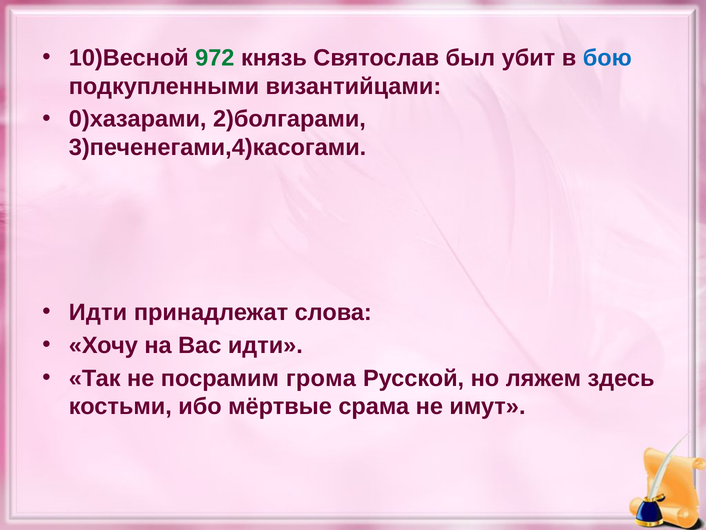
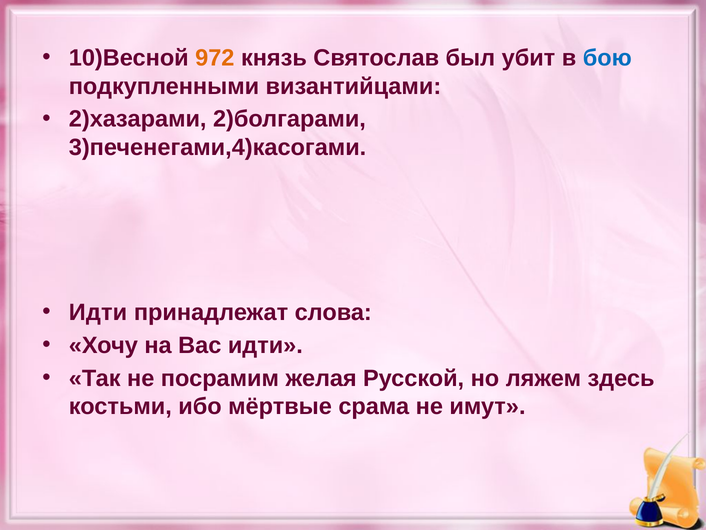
972 colour: green -> orange (215, 58)
0)хазарами: 0)хазарами -> 2)хазарами (138, 119)
грома: грома -> желая (321, 378)
